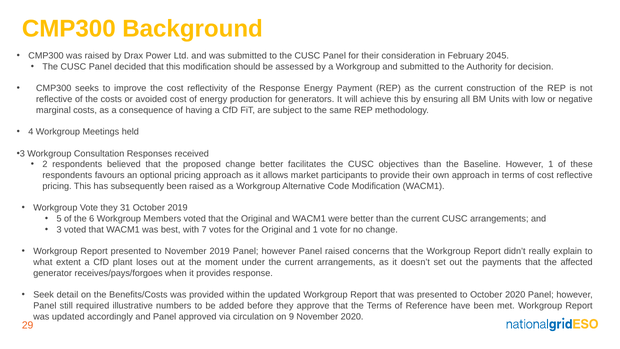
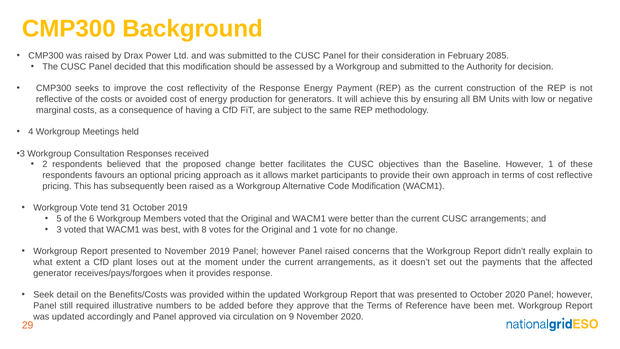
2045: 2045 -> 2085 (498, 56)
Vote they: they -> tend (109, 208)
7: 7 -> 8 (204, 229)
